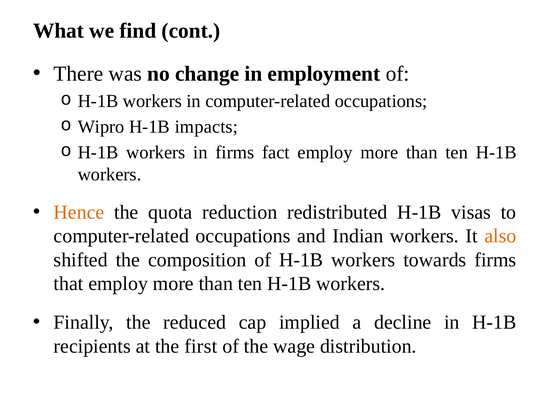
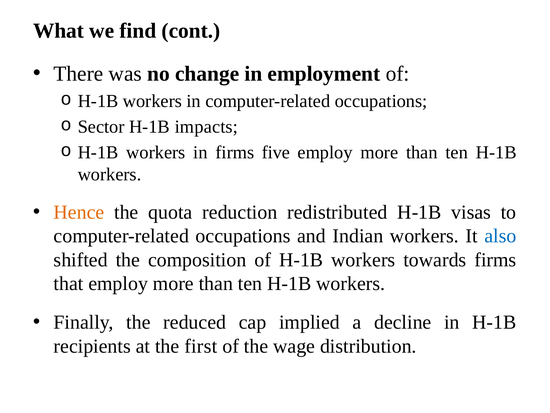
Wipro: Wipro -> Sector (101, 127)
fact: fact -> five (276, 152)
also colour: orange -> blue (500, 236)
